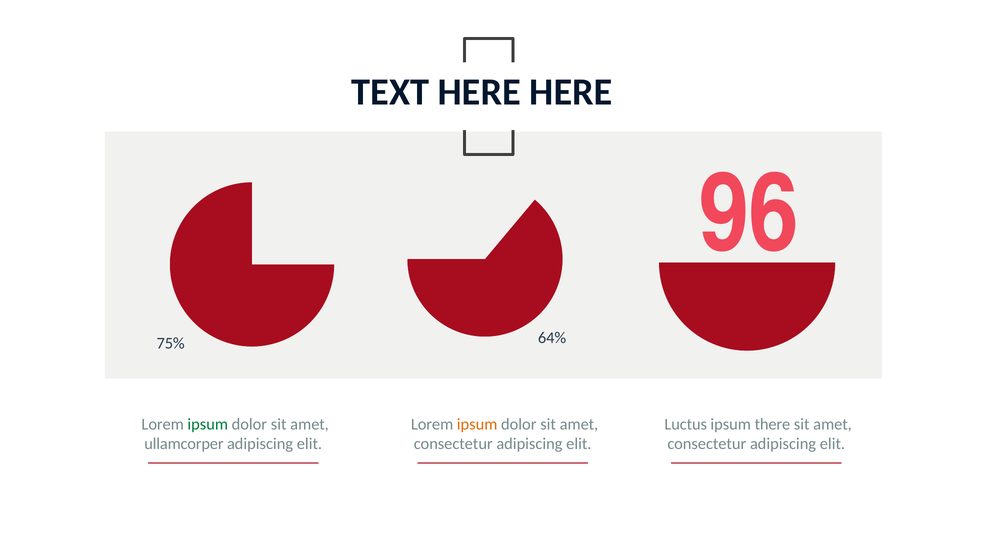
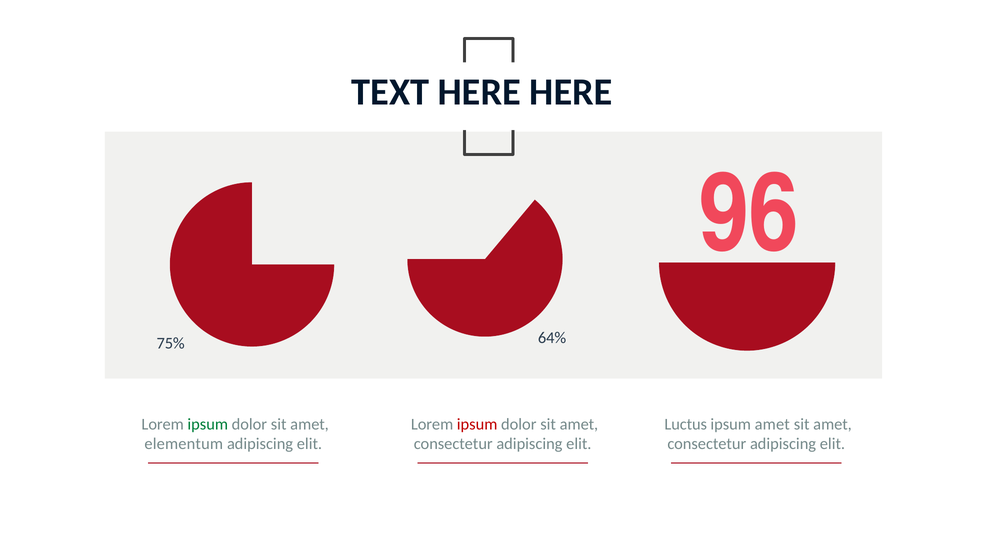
ipsum colour: orange -> red (477, 424)
ipsum there: there -> amet (772, 424)
ullamcorper: ullamcorper -> elementum (184, 444)
